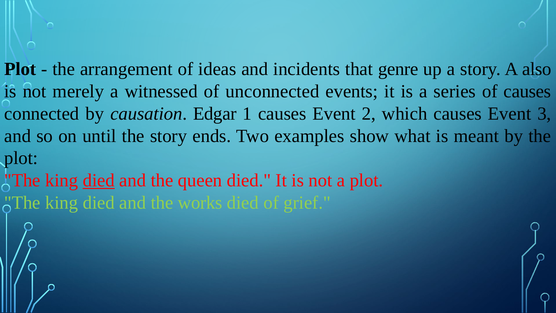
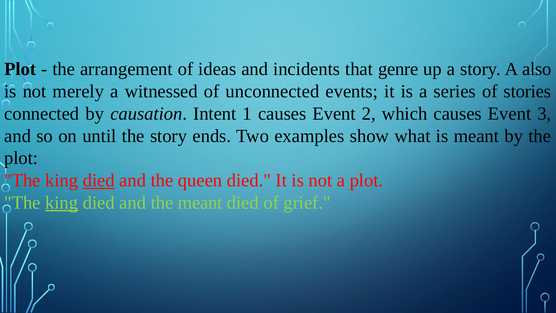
of causes: causes -> stories (527, 91)
Edgar: Edgar -> Intent (215, 114)
king underline: none -> present (62, 203)
the works: works -> meant (200, 203)
